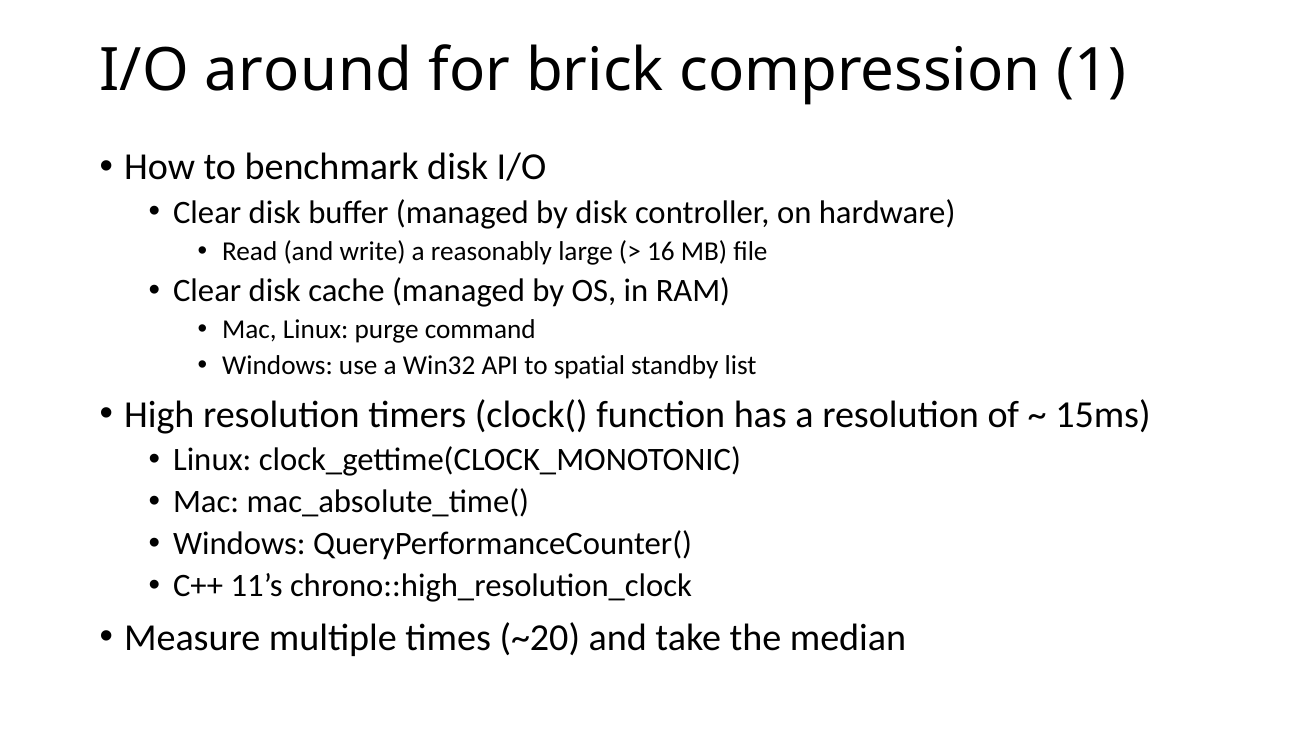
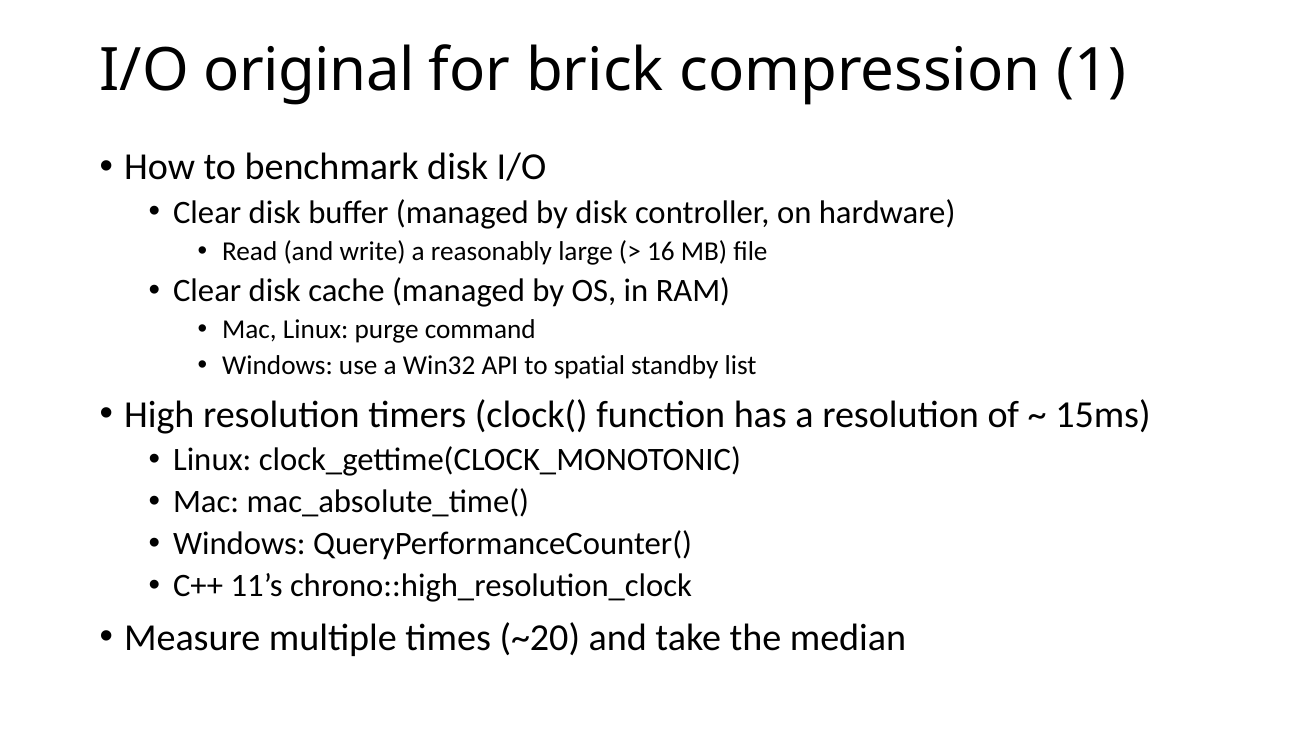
around: around -> original (309, 71)
